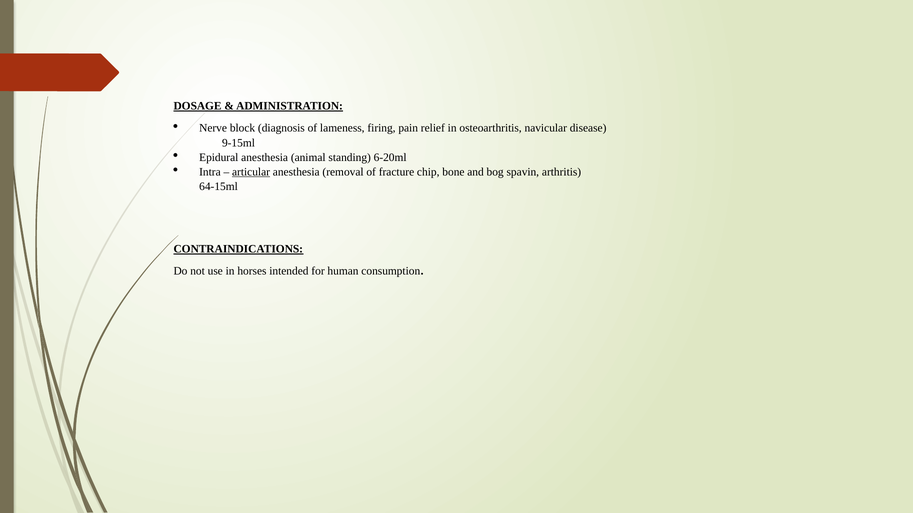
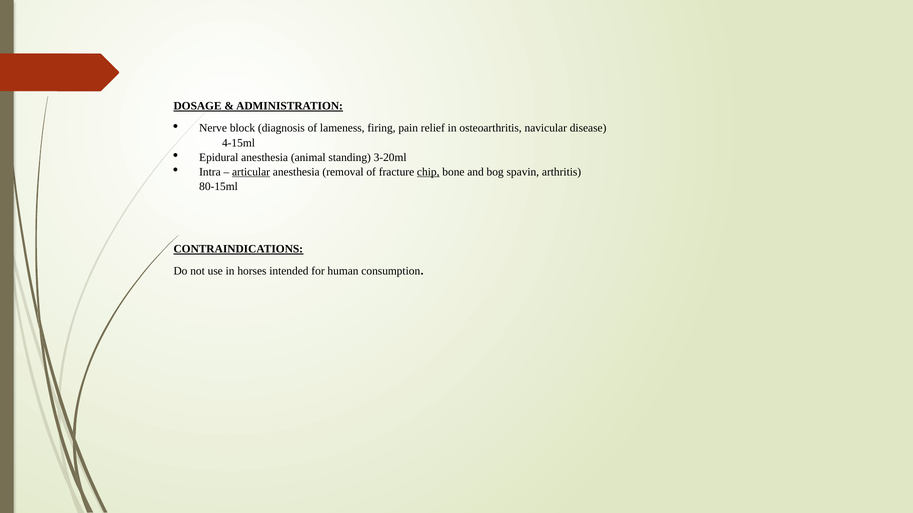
9-15ml: 9-15ml -> 4-15ml (238, 143)
6-20ml: 6-20ml -> 3-20ml (390, 158)
chip underline: none -> present (428, 172)
64-15ml: 64-15ml -> 80-15ml (219, 187)
